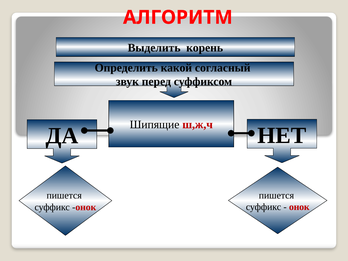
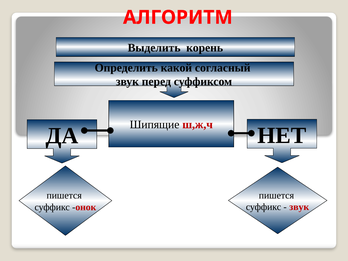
онок: онок -> звук (299, 207)
